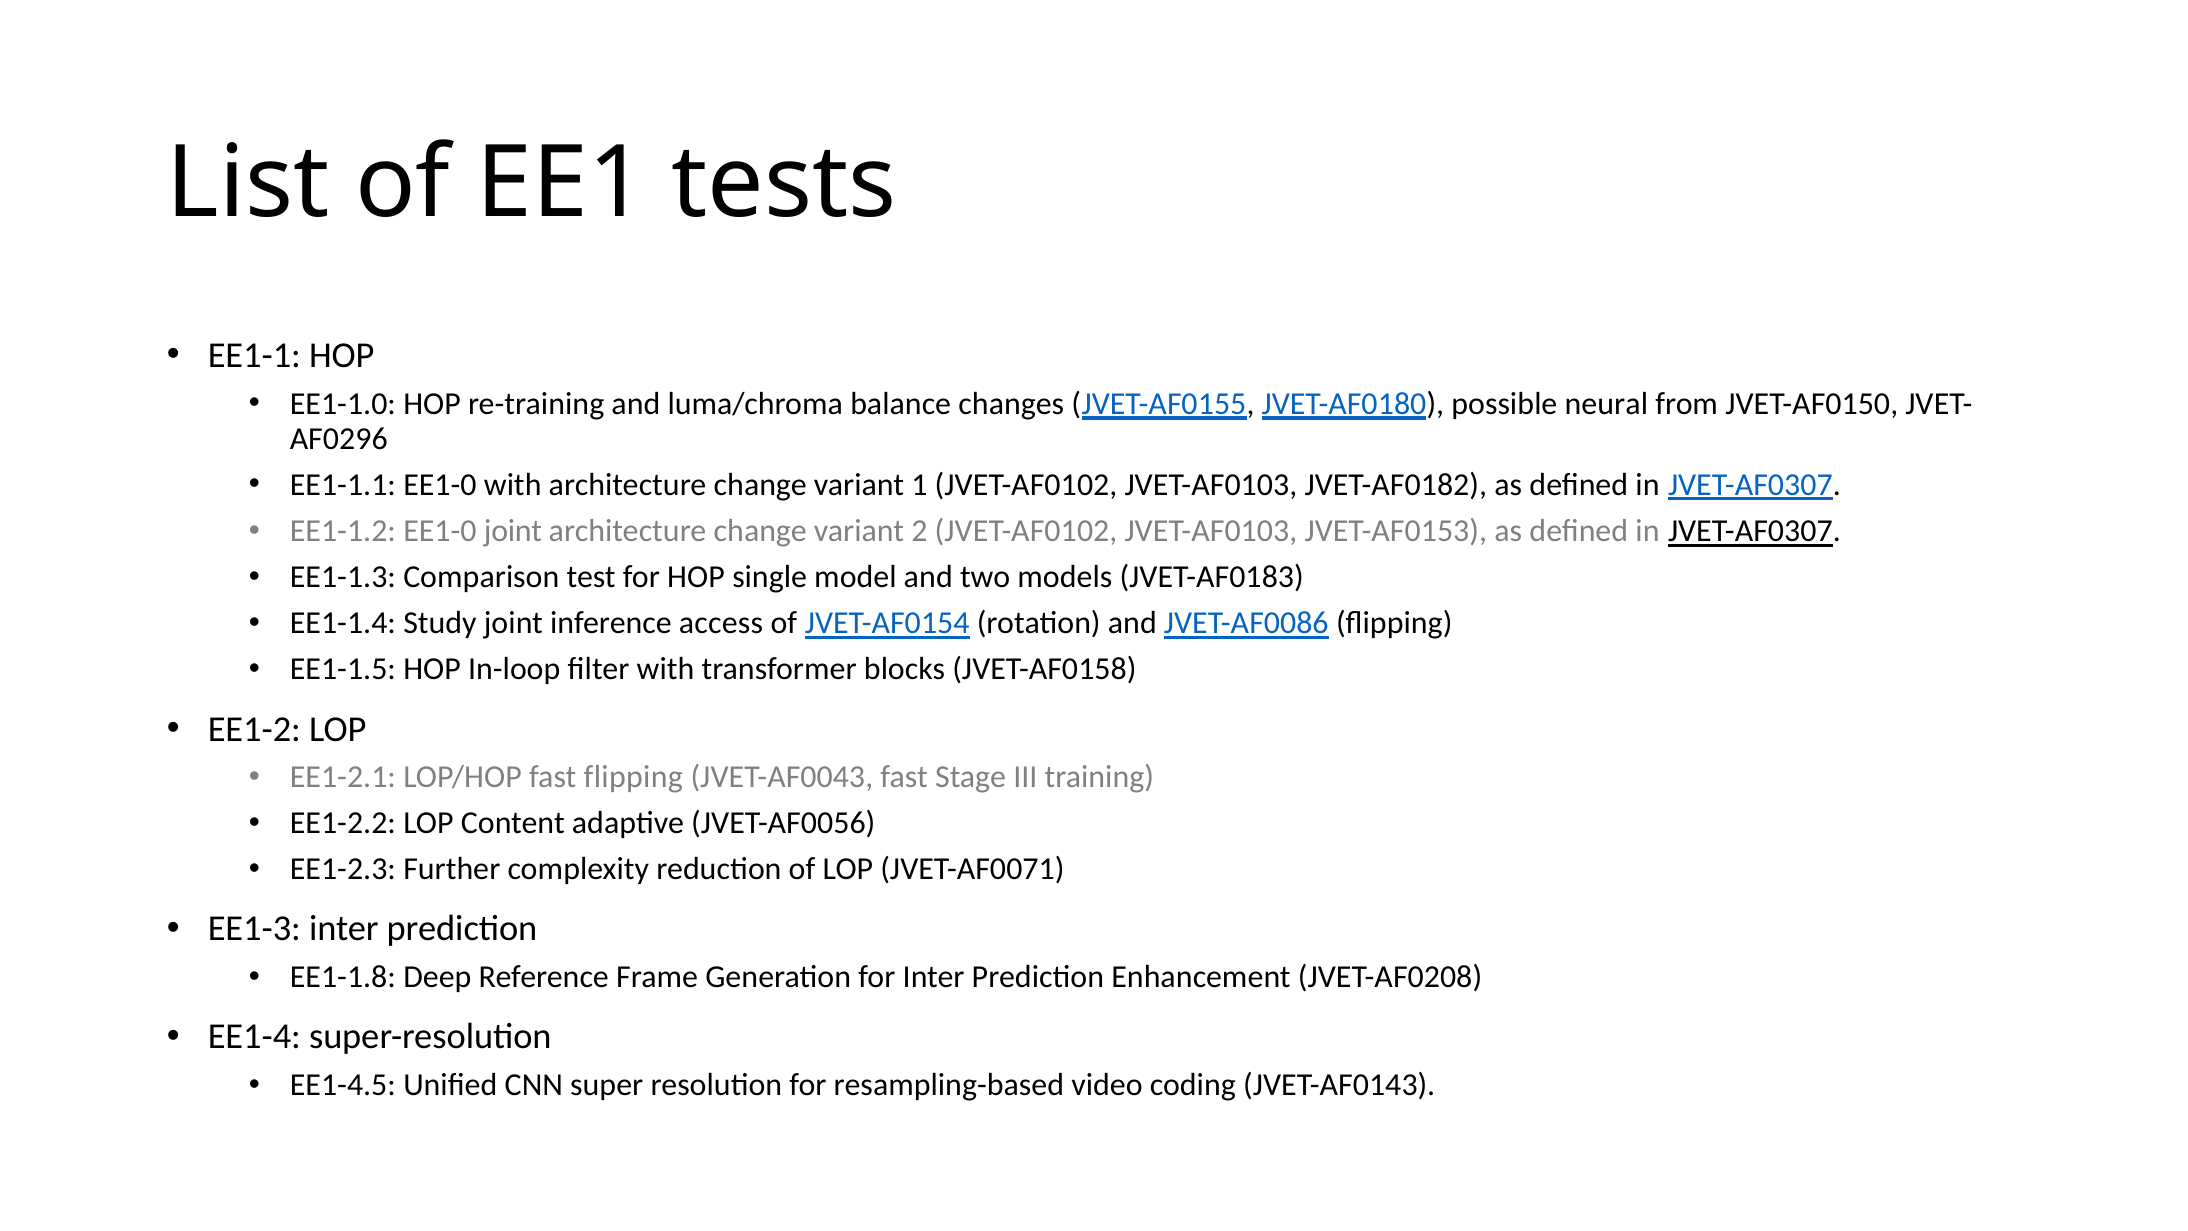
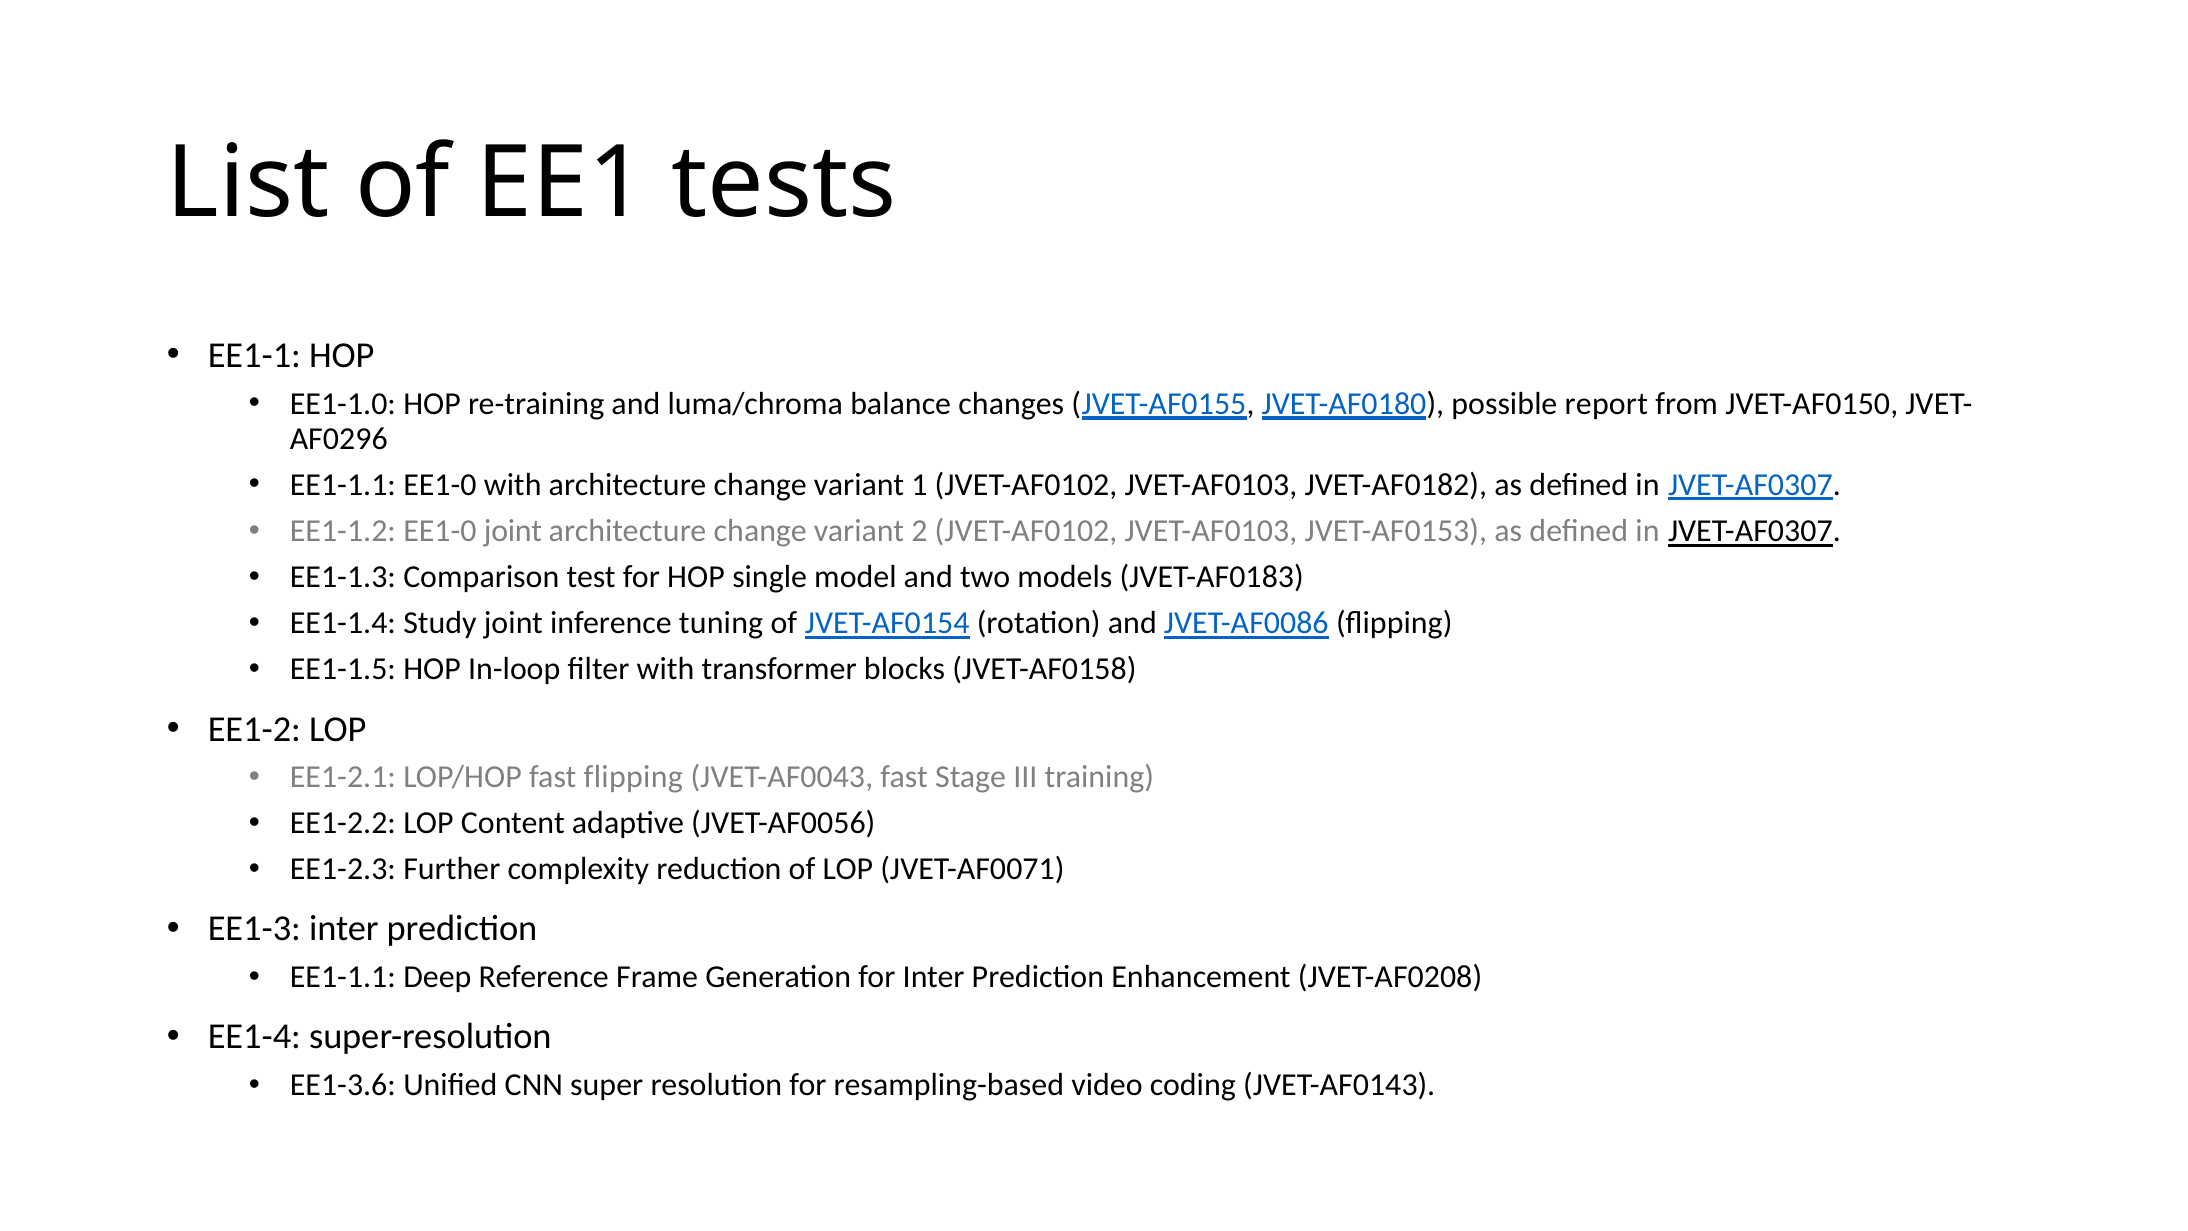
neural: neural -> report (1606, 404)
access: access -> tuning (721, 623)
EE1-1.8: EE1-1.8 -> EE1-1.1 (343, 977)
EE1-4.5: EE1-4.5 -> EE1-3.6 (343, 1085)
